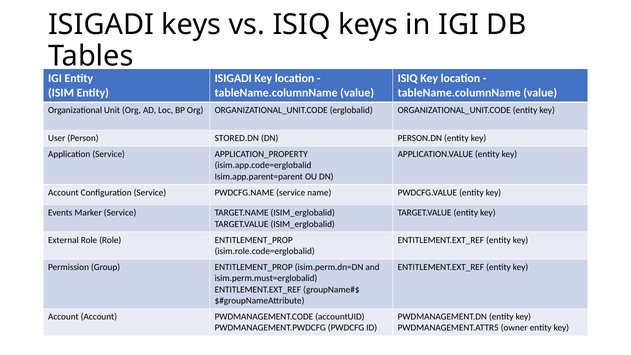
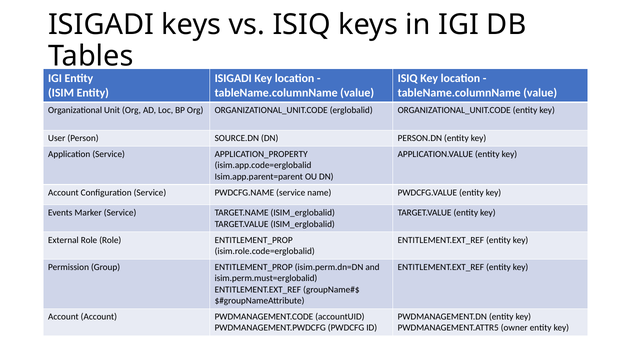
STORED.DN: STORED.DN -> SOURCE.DN (237, 138)
